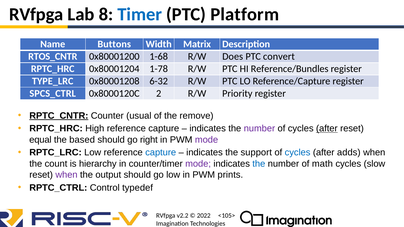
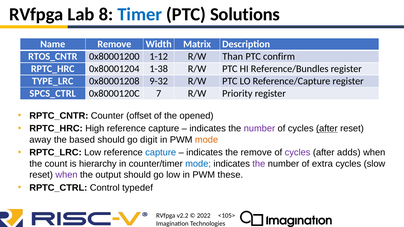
Platform: Platform -> Solutions (245, 14)
Name Buttons: Buttons -> Remove (114, 44)
1-68: 1-68 -> 1-12 (159, 57)
Does: Does -> Than (233, 57)
convert: convert -> confirm (279, 57)
1-78: 1-78 -> 1-38 (159, 69)
6-32: 6-32 -> 9-32 (159, 81)
2: 2 -> 7 (159, 94)
RPTC_CNTR underline: present -> none (59, 116)
usual: usual -> offset (139, 116)
remove: remove -> opened (197, 116)
equal: equal -> away (40, 140)
right: right -> digit (149, 140)
mode colour: purple -> orange (207, 140)
the support: support -> remove (256, 153)
cycles colour: blue -> purple (298, 153)
mode colour: purple -> blue (198, 164)
the colour: blue -> purple (259, 164)
math: math -> extra (322, 164)
prints: prints -> these (230, 175)
